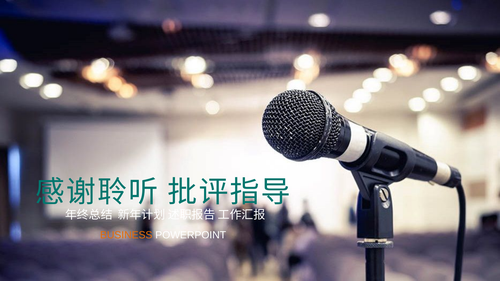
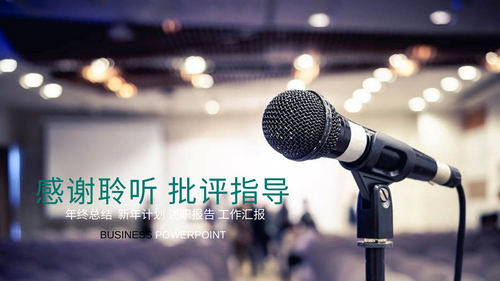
BUSINESS colour: orange -> black (126, 235)
